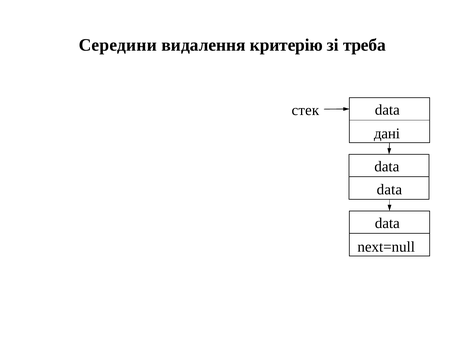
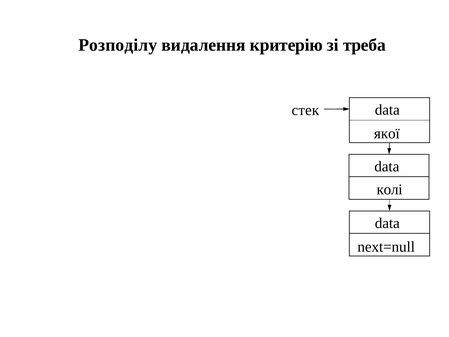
Середини: Середини -> Розподілу (118, 45)
дані: дані -> якої (387, 133)
data: data -> колі (390, 190)
